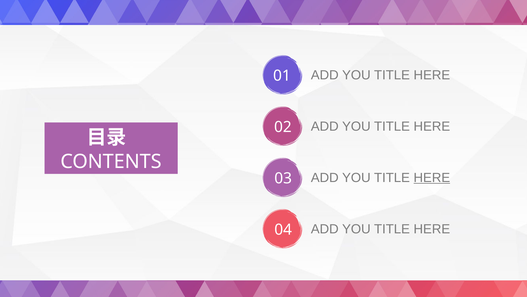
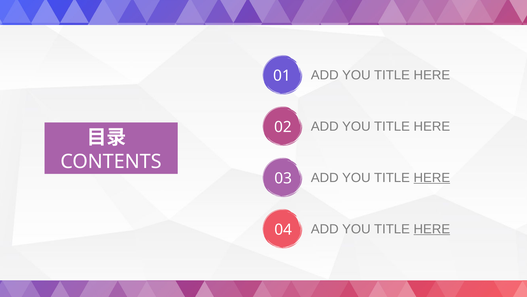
HERE underline: none -> present (432, 229)
